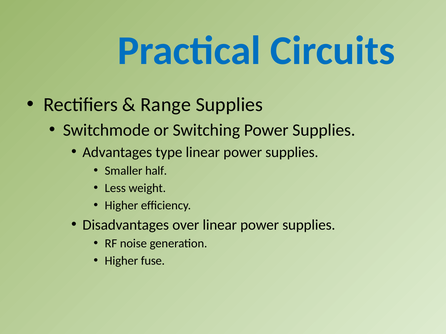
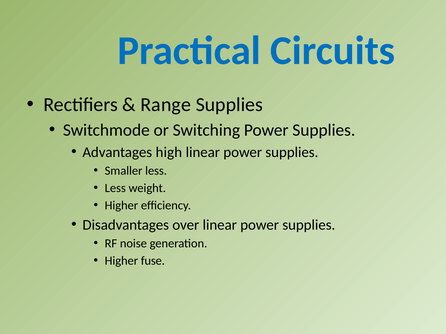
type: type -> high (169, 152)
Smaller half: half -> less (156, 171)
